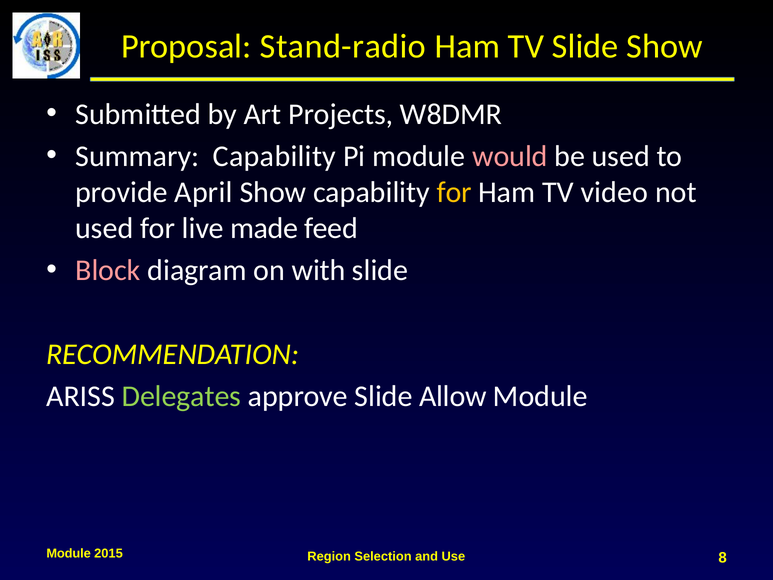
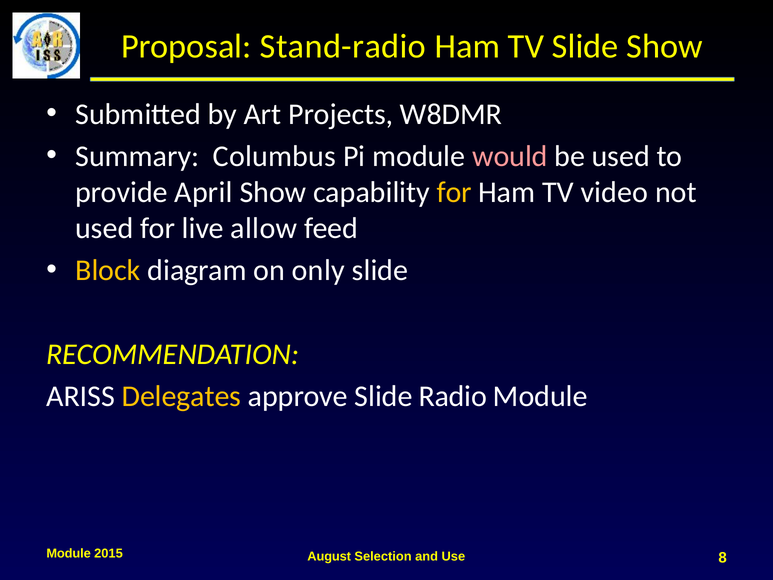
Summary Capability: Capability -> Columbus (274, 156)
made: made -> allow (264, 228)
Block colour: pink -> yellow (108, 270)
with: with -> only (318, 270)
Delegates colour: light green -> yellow (181, 396)
Allow: Allow -> Radio (453, 396)
Region: Region -> August (329, 556)
